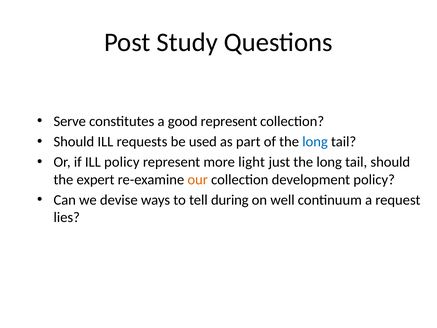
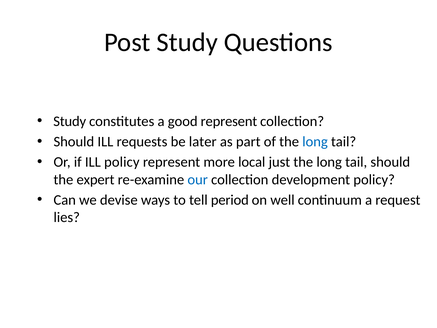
Serve: Serve -> Study (70, 121)
used: used -> later (203, 142)
light: light -> local (252, 162)
our colour: orange -> blue (198, 179)
during: during -> period (230, 200)
